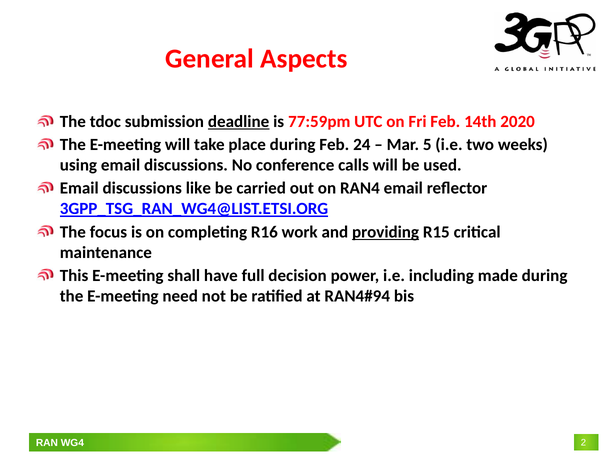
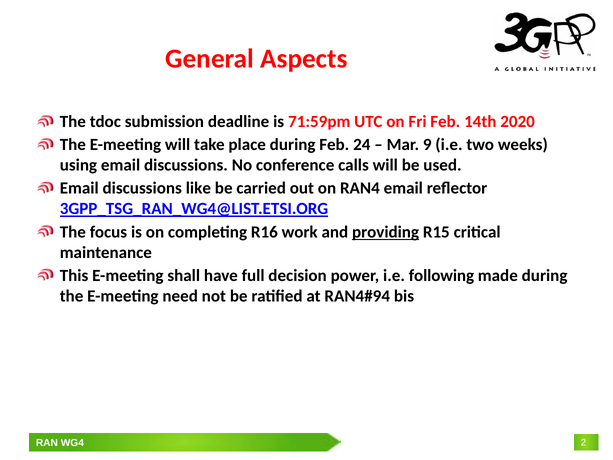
deadline underline: present -> none (239, 122)
77:59pm: 77:59pm -> 71:59pm (319, 122)
5: 5 -> 9 (427, 145)
including: including -> following (441, 275)
